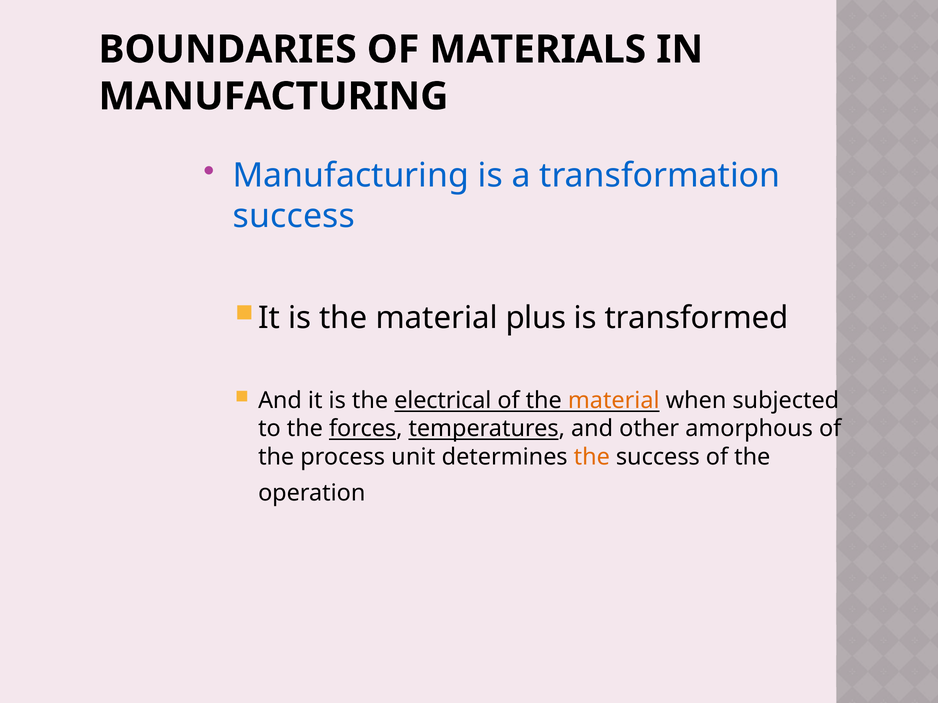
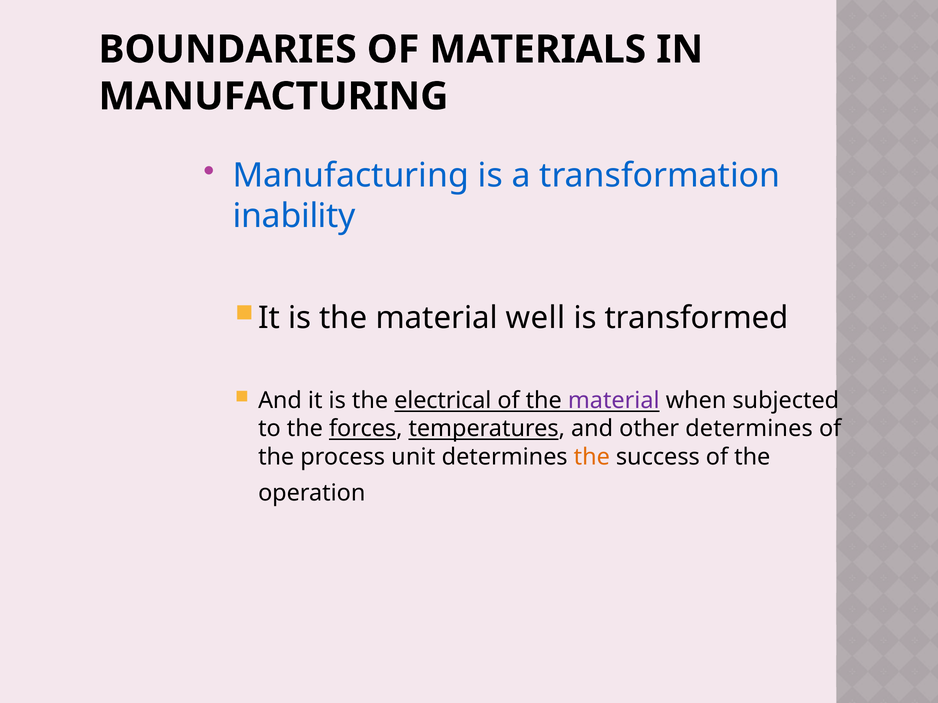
success: success -> inability (294, 216)
plus: plus -> well (536, 318)
material colour: orange -> purple (614, 401)
other amorphous: amorphous -> determines (749, 429)
